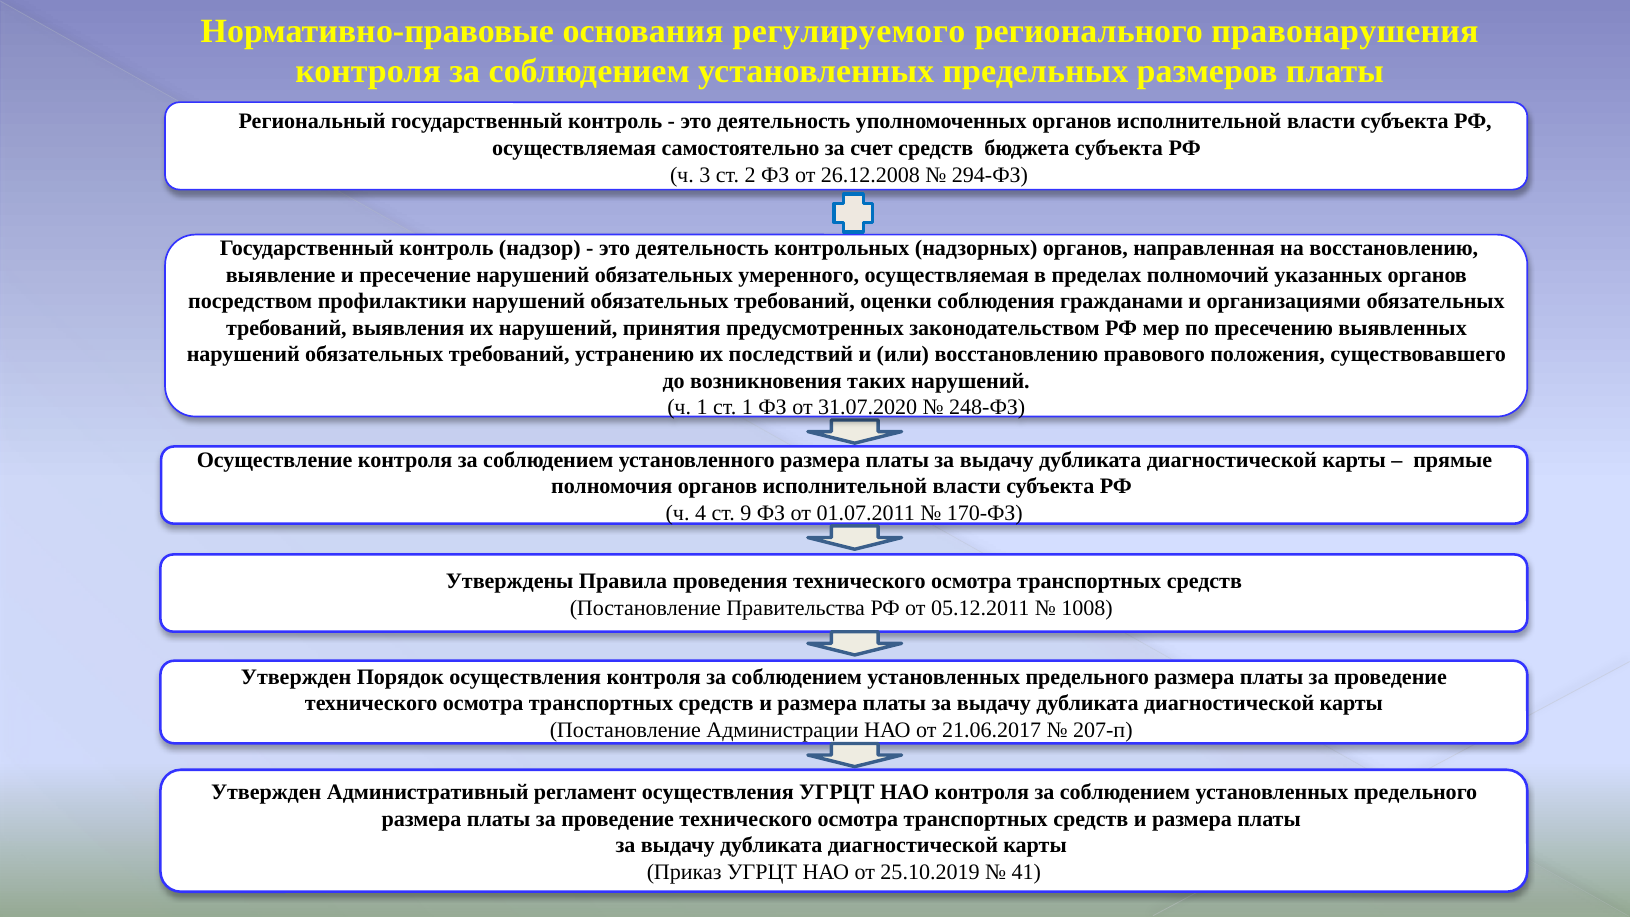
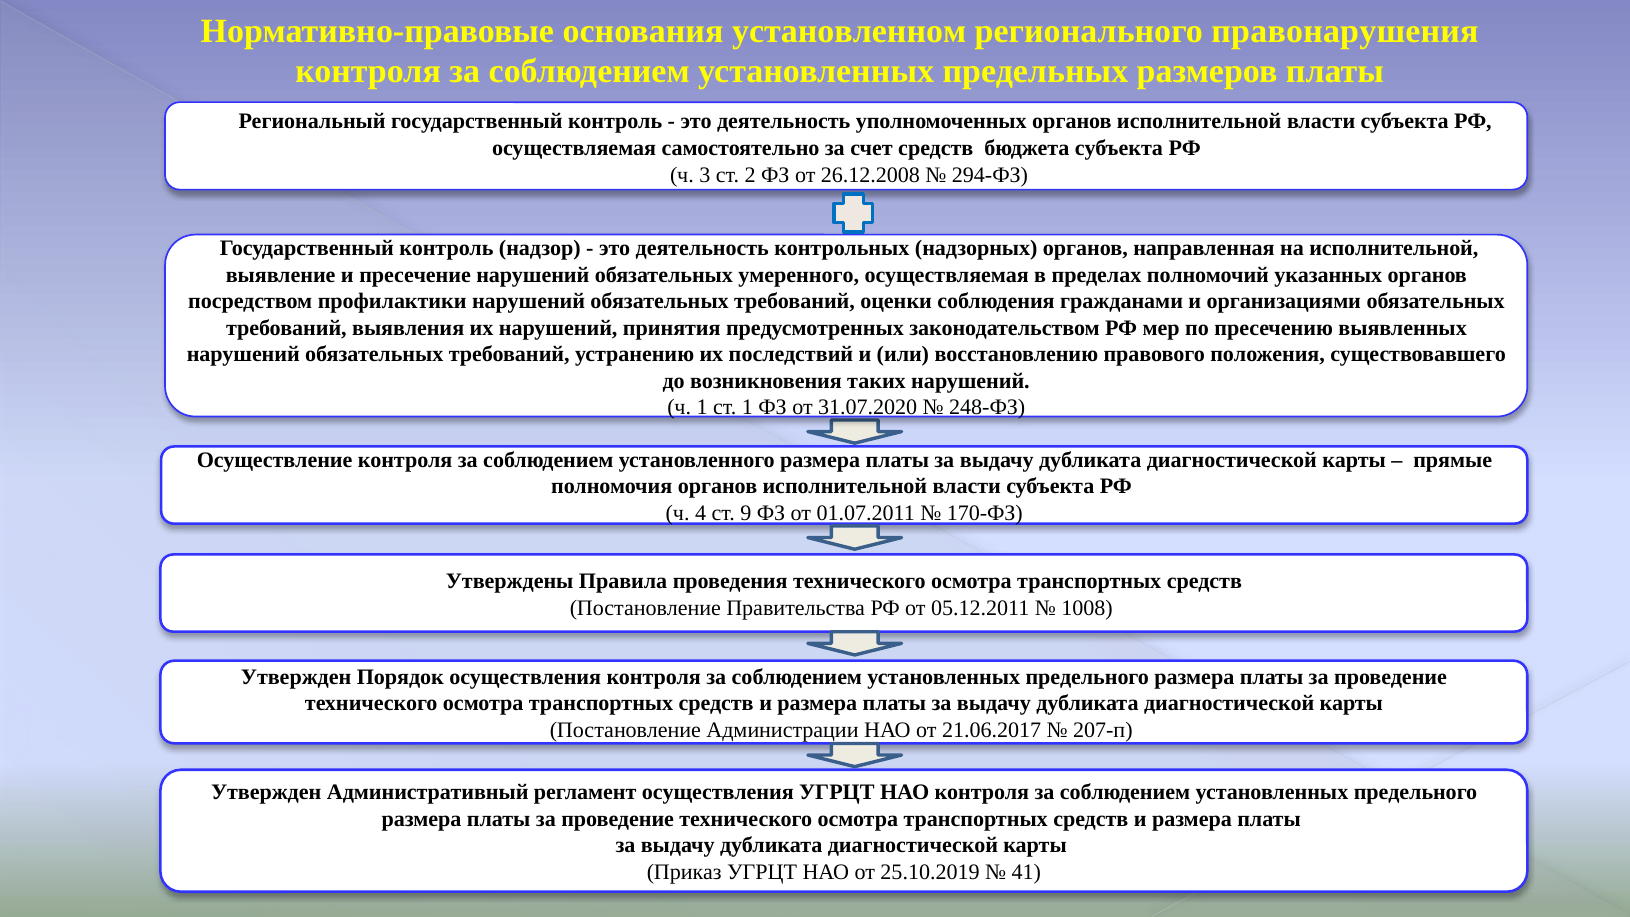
регулируемого: регулируемого -> установленном (849, 31)
на восстановлению: восстановлению -> исполнительной (1394, 248)
